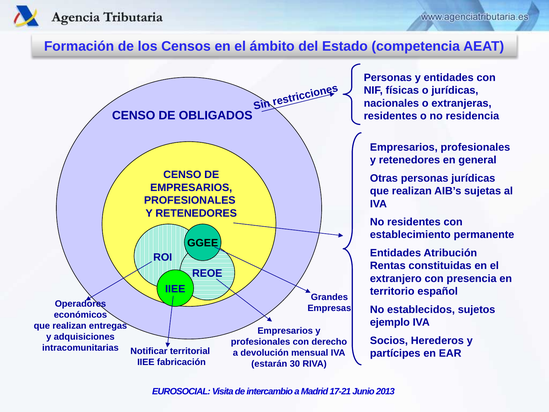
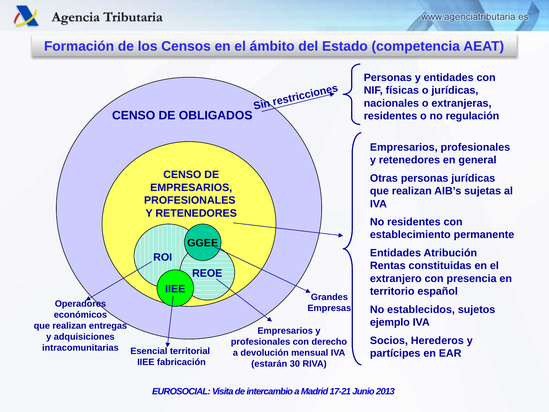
residencia: residencia -> regulación (472, 116)
Notificar: Notificar -> Esencial (149, 351)
